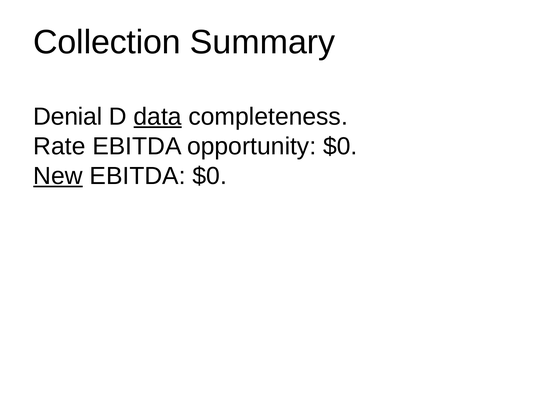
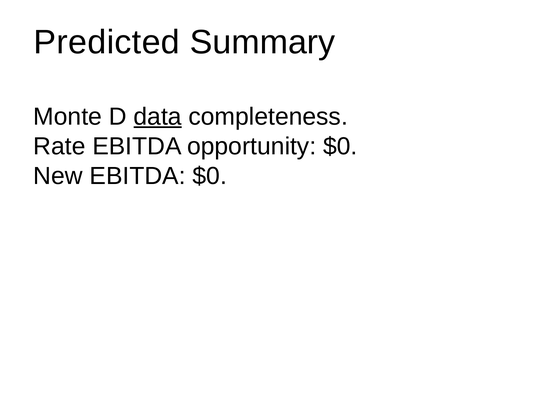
Collection: Collection -> Predicted (107, 42)
Denial: Denial -> Monte (68, 117)
New underline: present -> none (58, 176)
